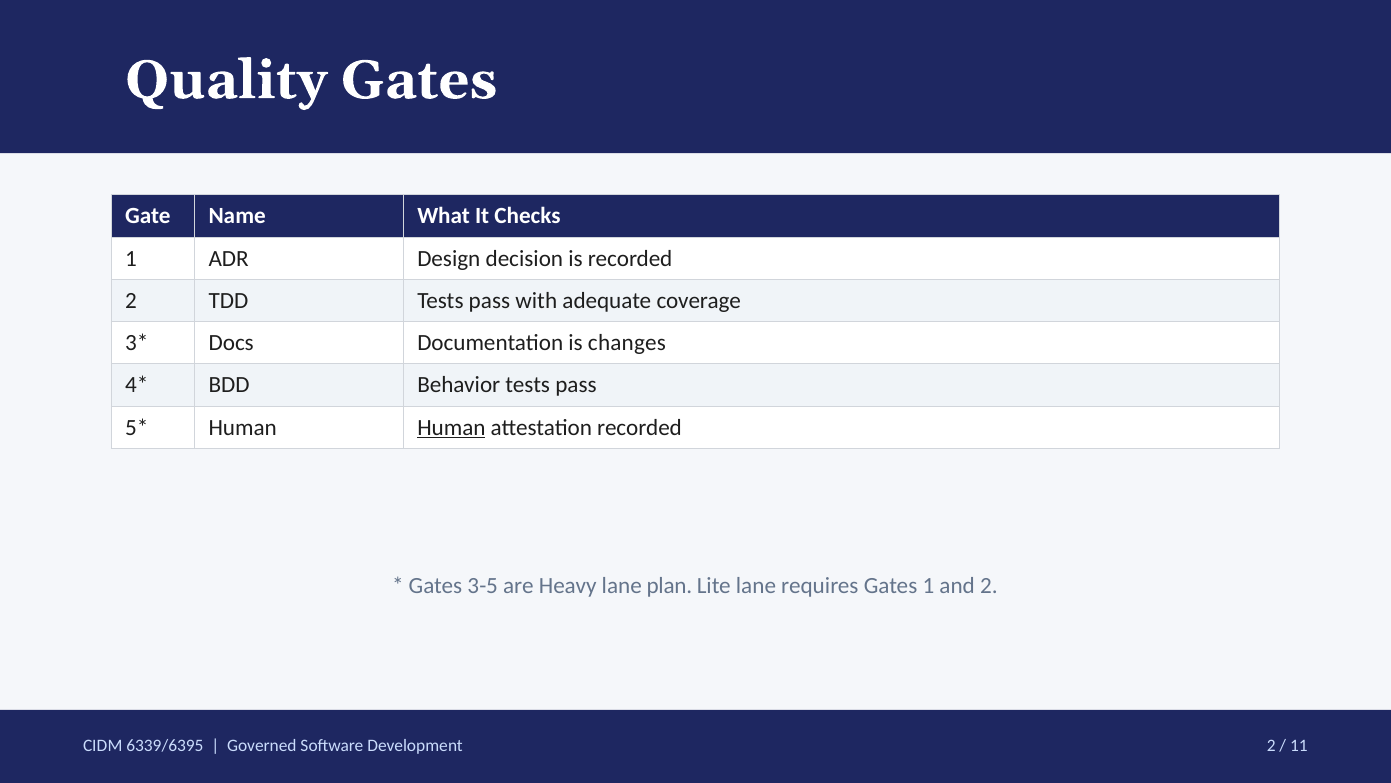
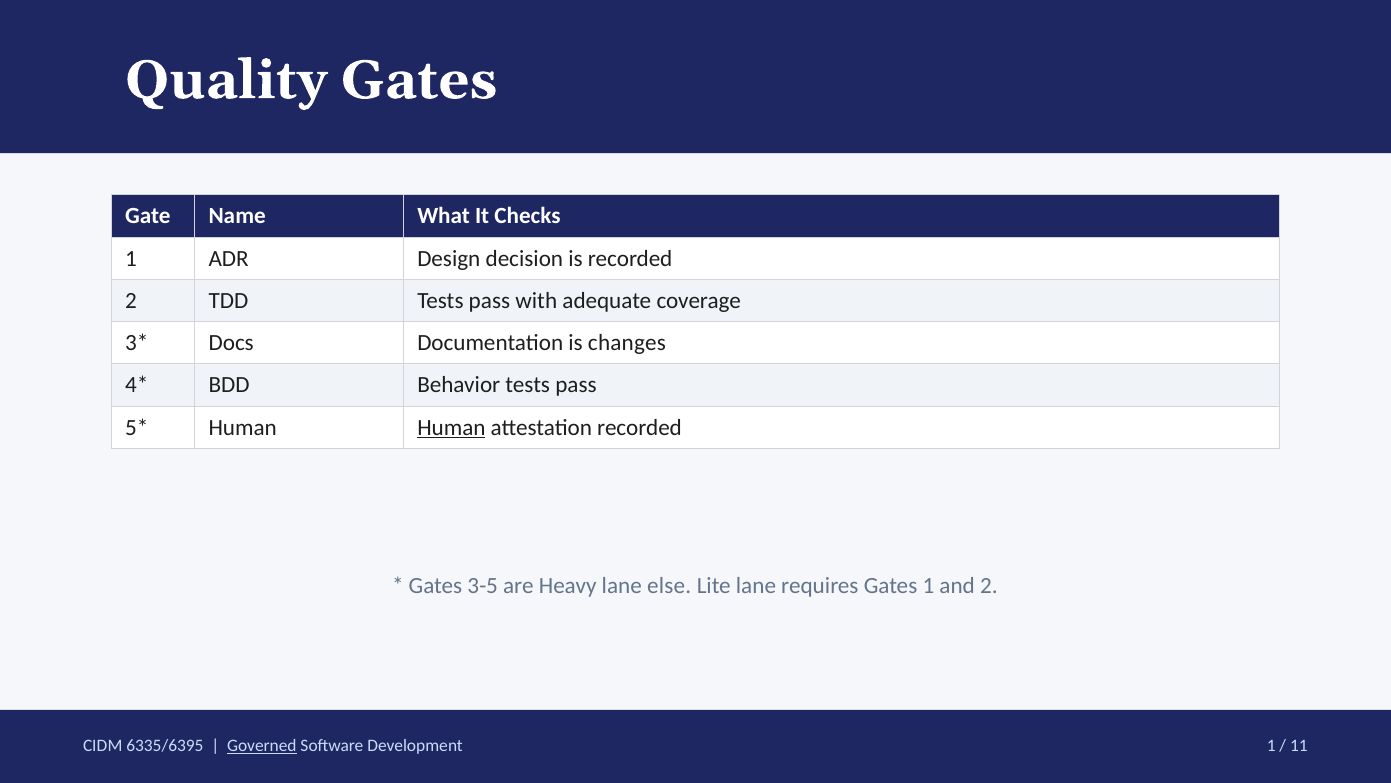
plan: plan -> else (669, 586)
6339/6395: 6339/6395 -> 6335/6395 (165, 745)
Governed underline: none -> present (262, 745)
Development 2: 2 -> 1 (1271, 745)
